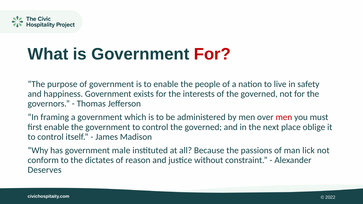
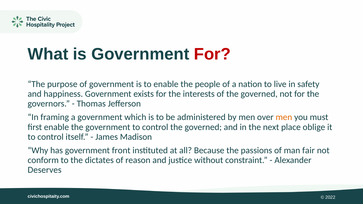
men colour: red -> orange (284, 117)
male: male -> front (121, 151)
lick: lick -> fair (309, 151)
